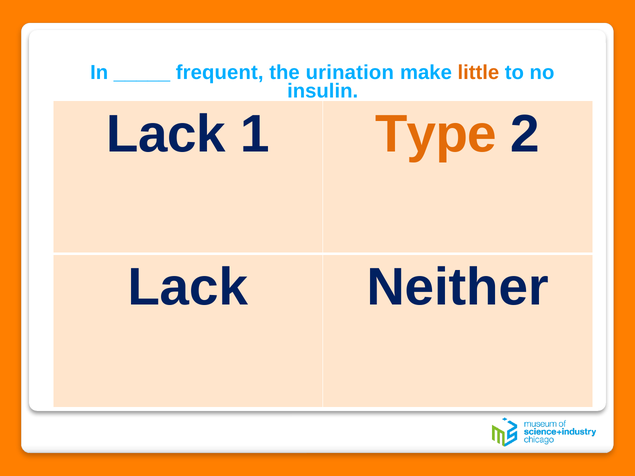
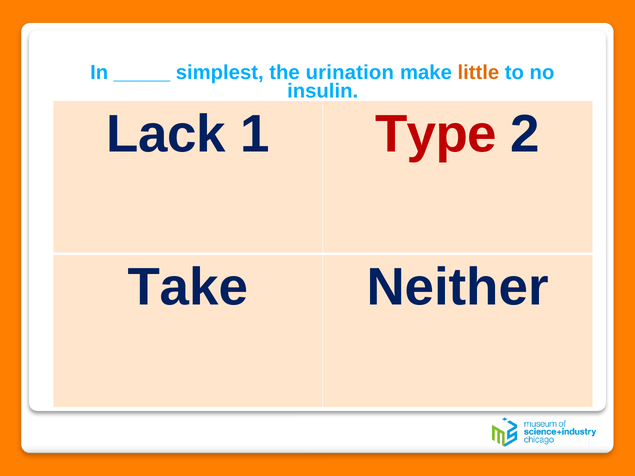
frequent: frequent -> simplest (220, 73)
Type colour: orange -> red (436, 134)
Lack: Lack -> Take (188, 288)
